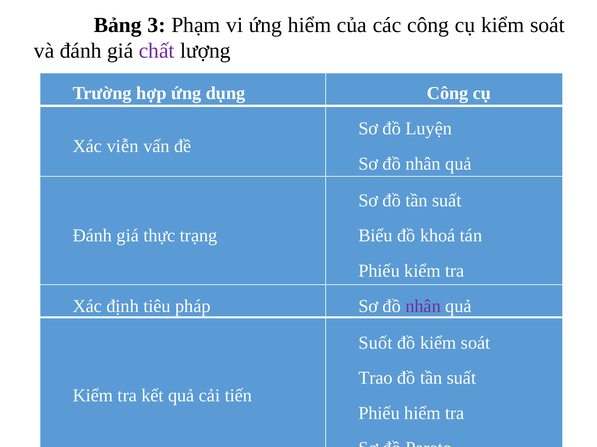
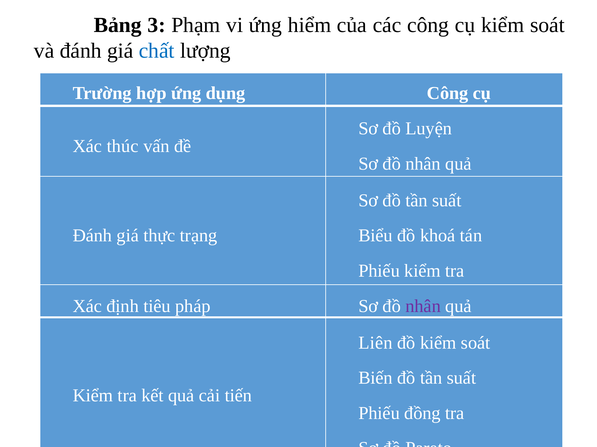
chất colour: purple -> blue (157, 51)
viễn: viễn -> thúc (123, 146)
Suốt: Suốt -> Liên (376, 343)
Trao: Trao -> Biến (376, 379)
Phiếu hiểm: hiểm -> đồng (423, 414)
